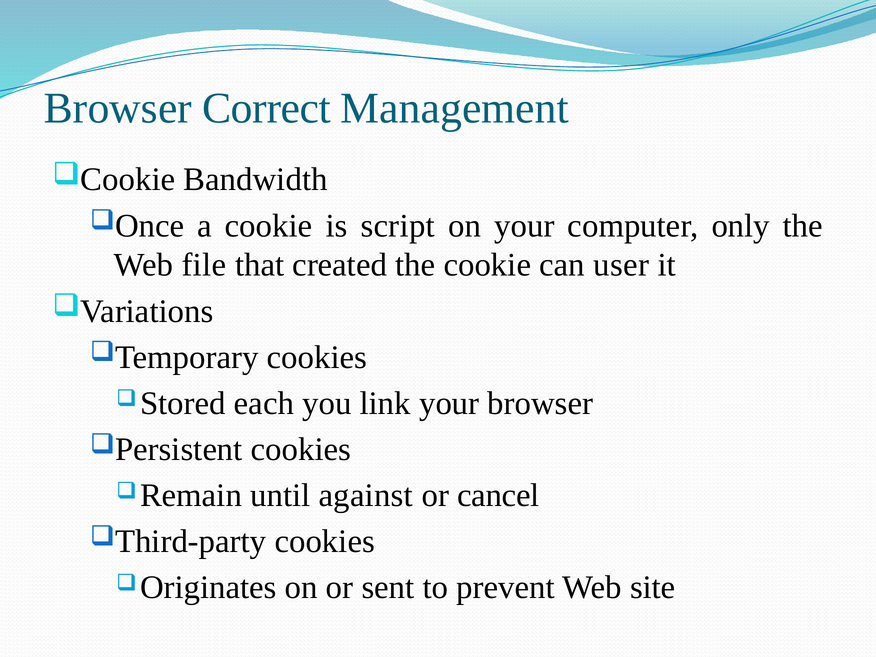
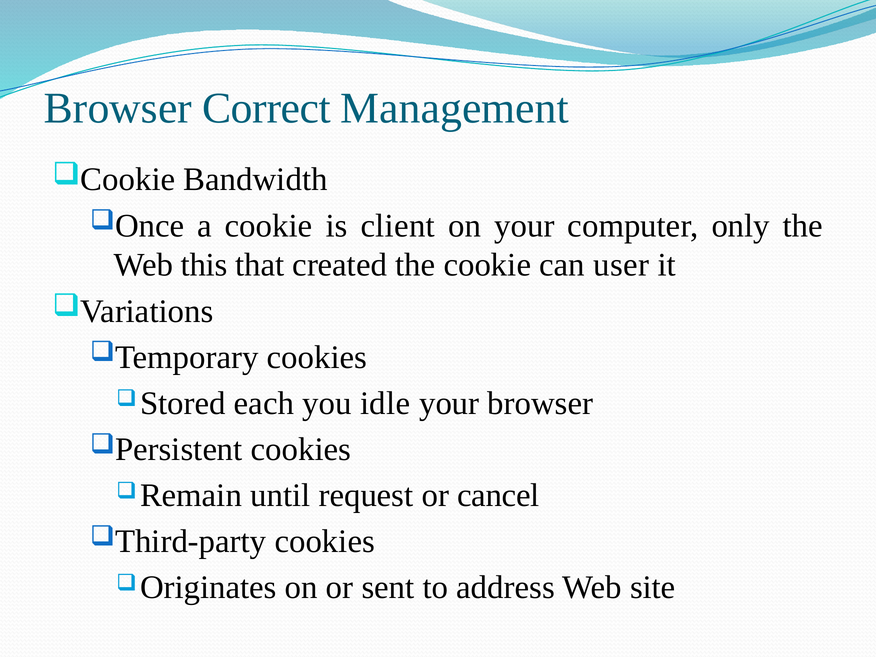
script: script -> client (398, 226)
file: file -> this (204, 265)
link: link -> idle (385, 403)
against: against -> request (366, 495)
prevent: prevent -> address (506, 587)
